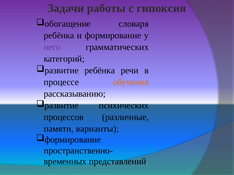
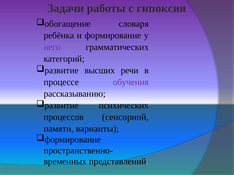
ребёнка: ребёнка -> высших (100, 71)
обучения colour: orange -> purple (131, 82)
различные: различные -> сенсорной (125, 117)
